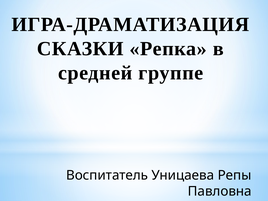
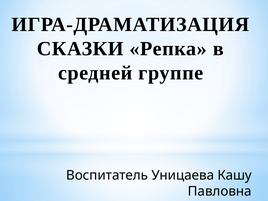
Репы: Репы -> Кашу (235, 175)
